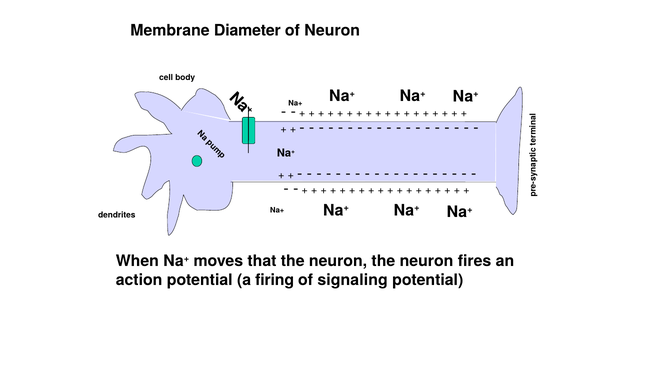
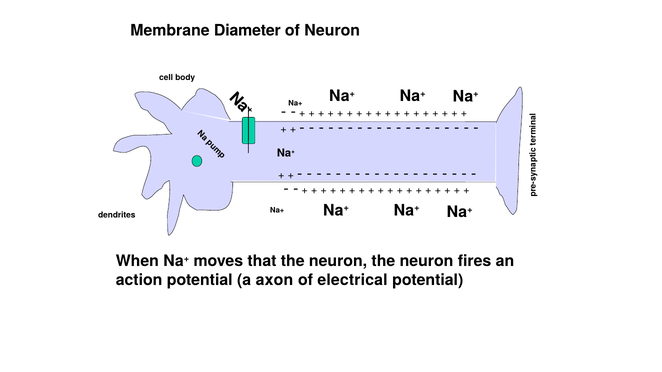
firing: firing -> axon (274, 280)
signaling: signaling -> electrical (353, 280)
